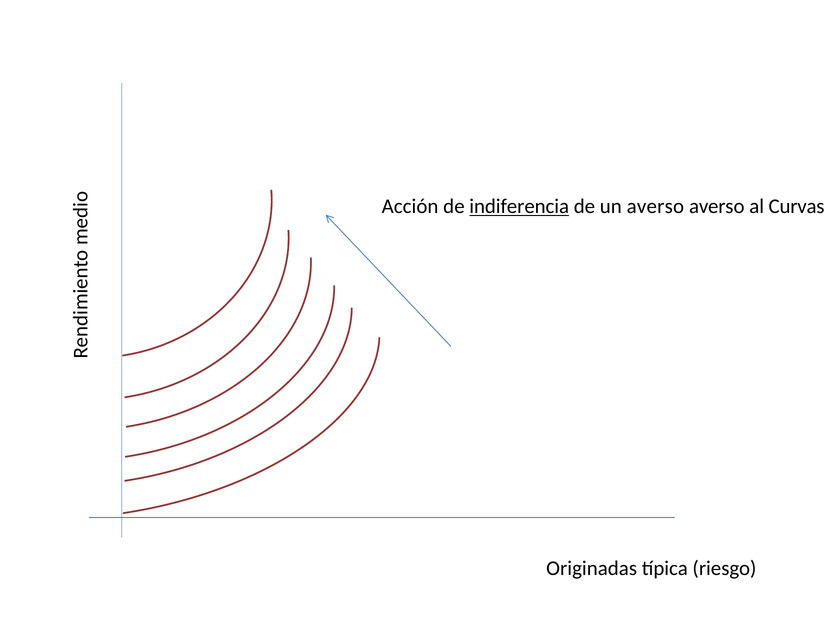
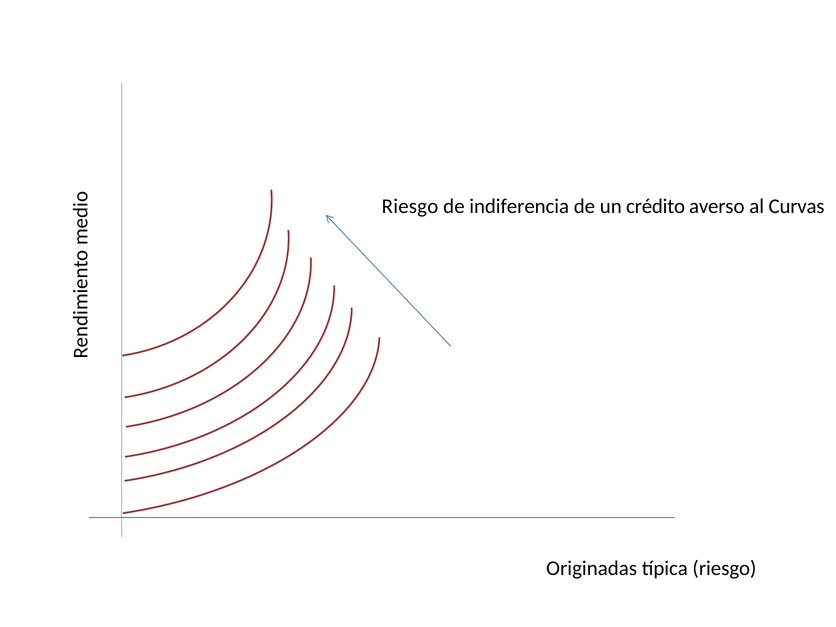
Acción: Acción -> Riesgo (410, 207)
indiferencia underline: present -> none (519, 207)
un averso: averso -> crédito (656, 207)
